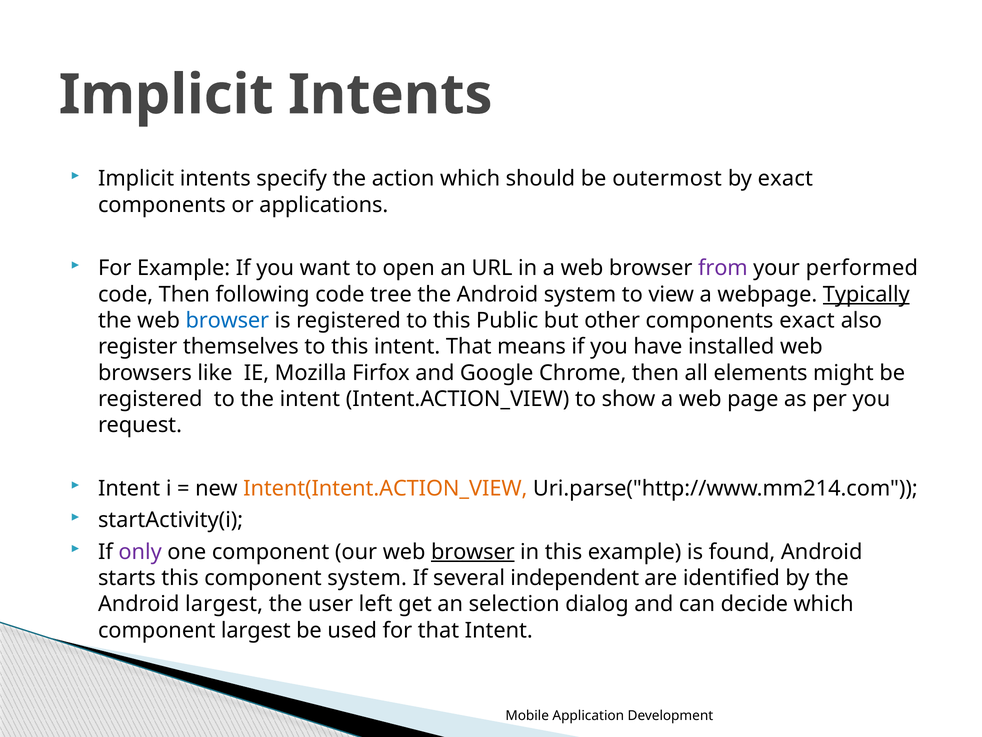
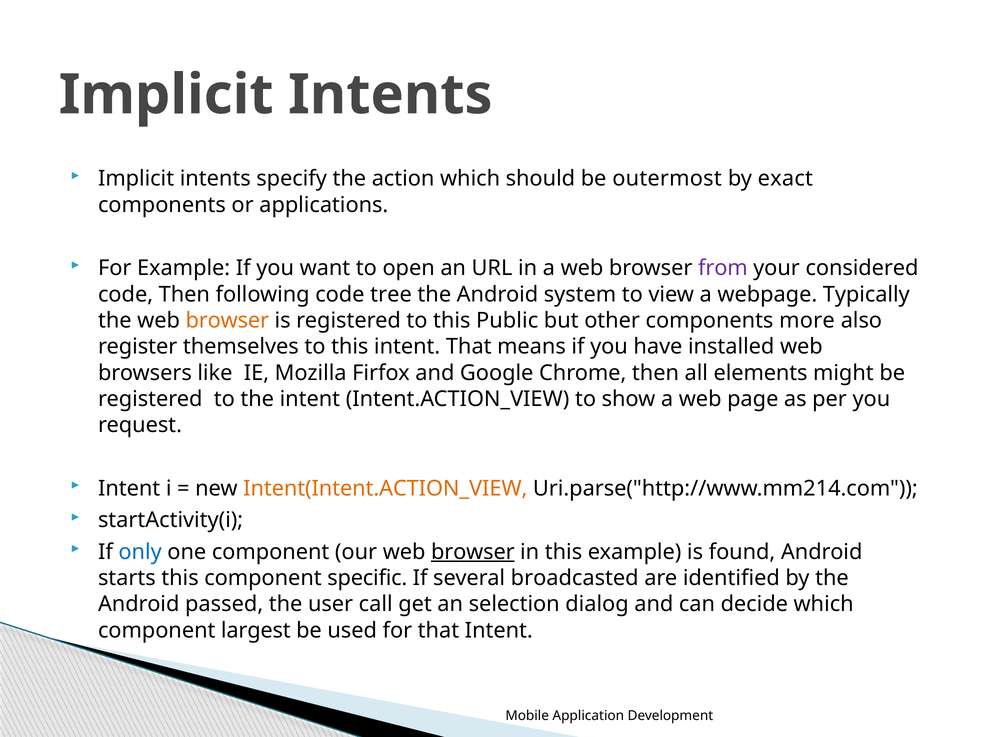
performed: performed -> considered (862, 268)
Typically underline: present -> none (866, 294)
browser colour: blue -> orange (227, 320)
components exact: exact -> more (807, 320)
only colour: purple -> blue (140, 552)
component system: system -> specific (367, 578)
independent: independent -> broadcasted (575, 578)
Android largest: largest -> passed (224, 604)
left: left -> call (376, 604)
